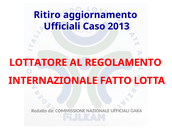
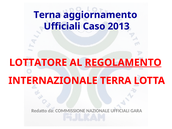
Ritiro: Ritiro -> Terna (47, 15)
REGOLAMENTO underline: none -> present (123, 63)
FATTO: FATTO -> TERRA (116, 81)
